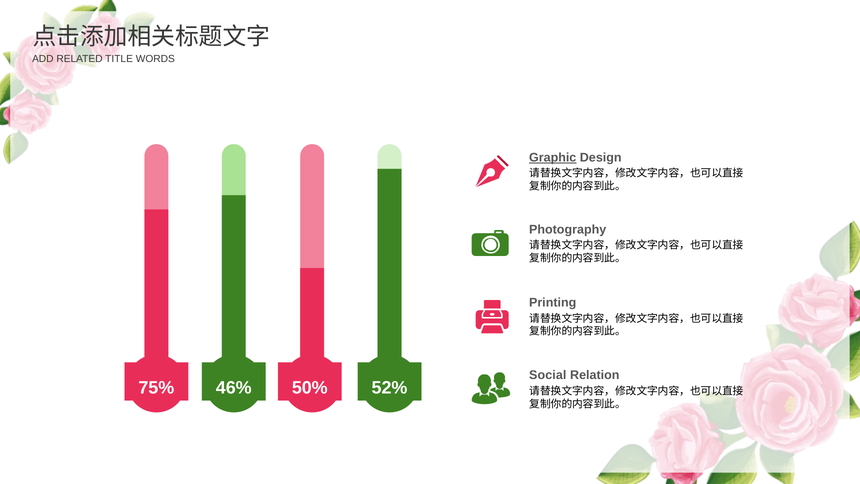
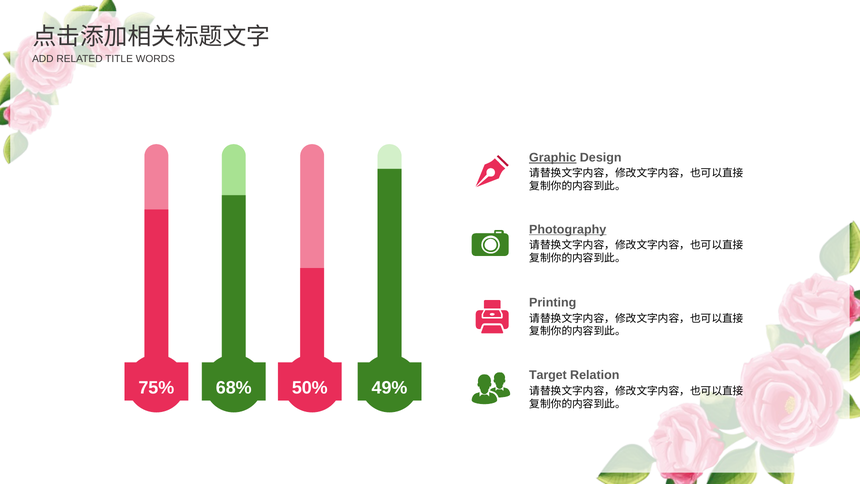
Photography underline: none -> present (568, 229)
Social: Social -> Target (548, 375)
46%: 46% -> 68% (234, 388)
52%: 52% -> 49% (390, 388)
